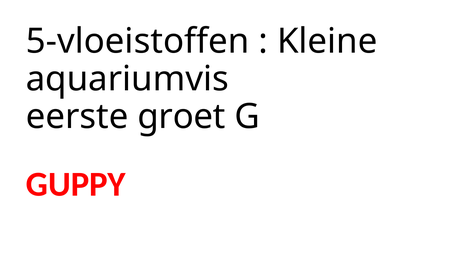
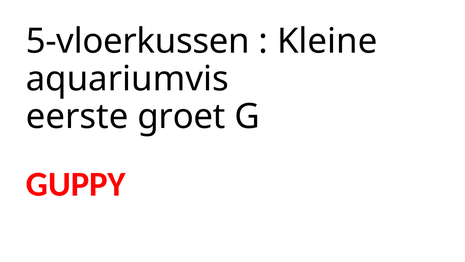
5-vloeistoffen: 5-vloeistoffen -> 5-vloerkussen (138, 41)
